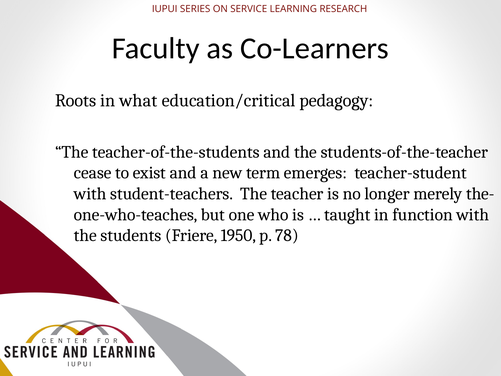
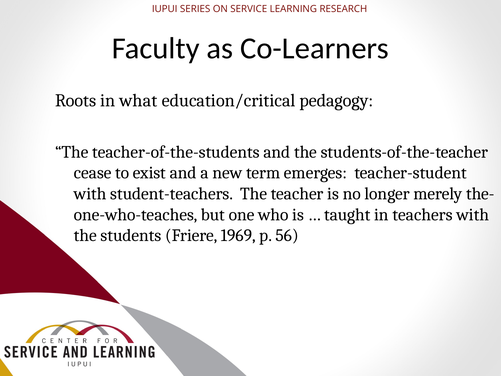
function: function -> teachers (423, 215)
1950: 1950 -> 1969 (238, 235)
78: 78 -> 56 (287, 235)
